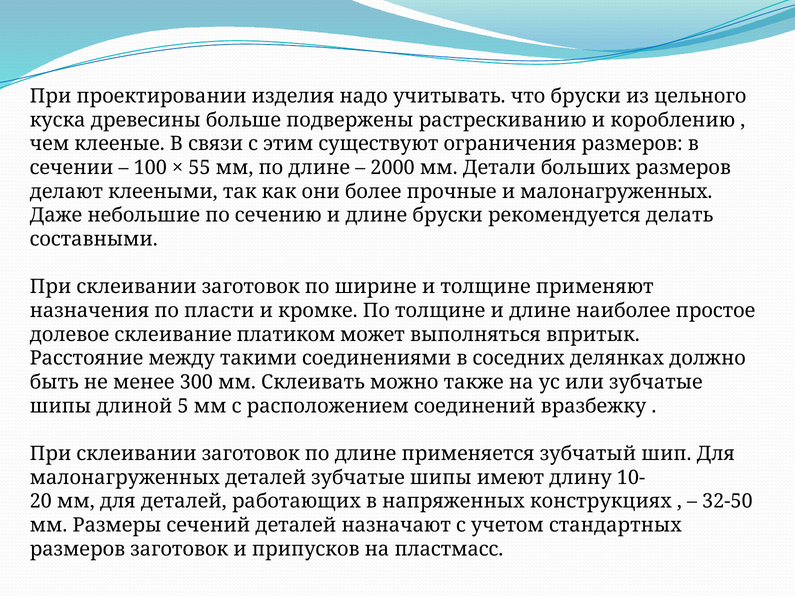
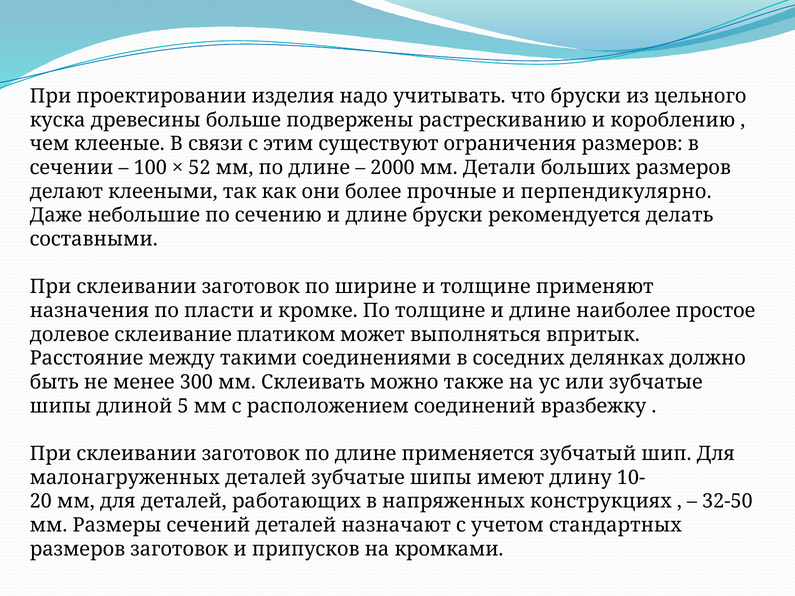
55: 55 -> 52 (199, 168)
и малонагруженных: малонагруженных -> перпендикулярно (616, 192)
пластмасс: пластмасс -> кромками (449, 549)
